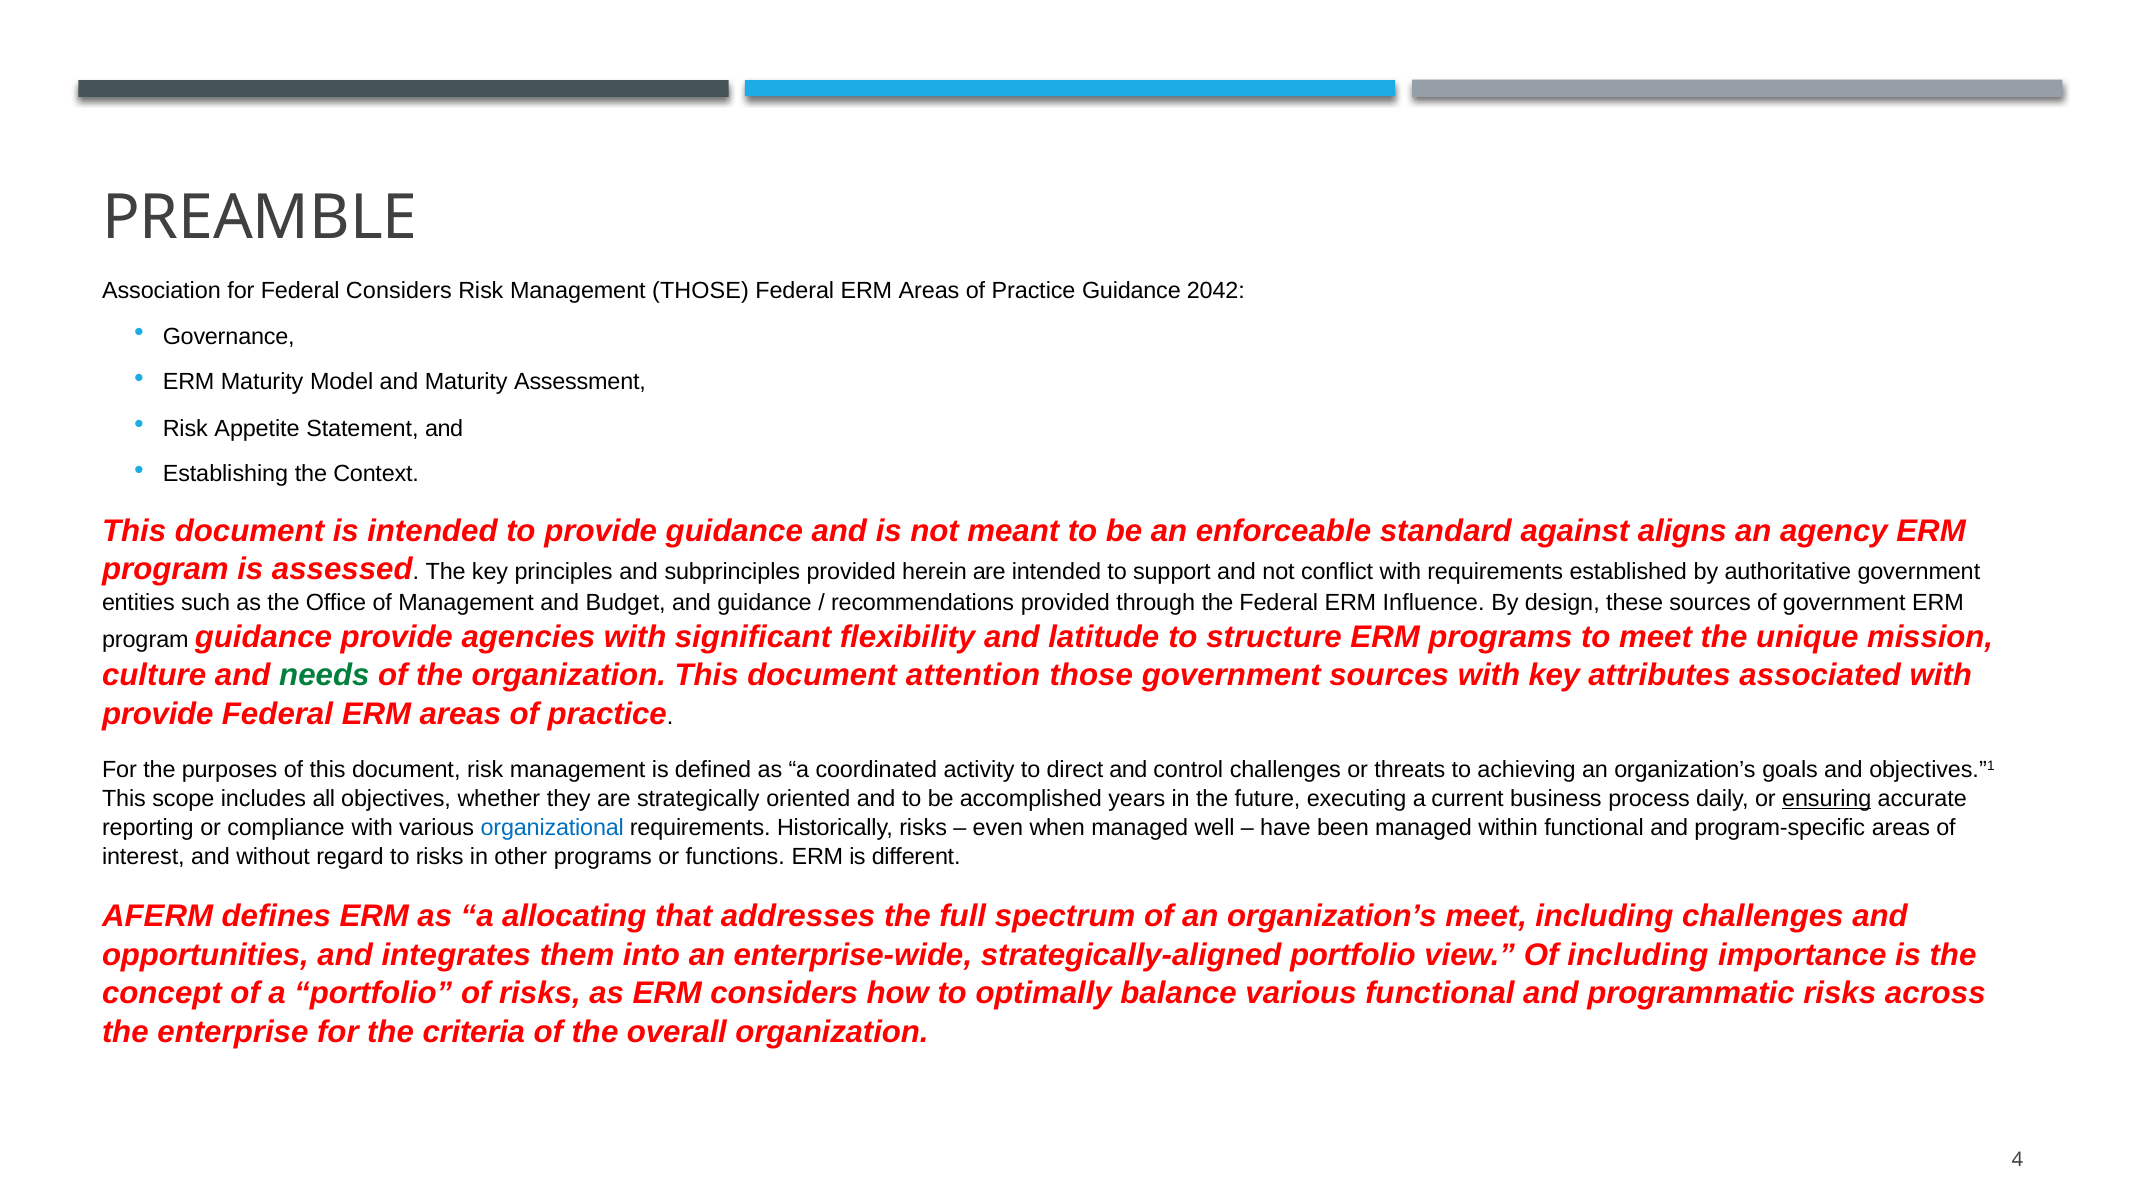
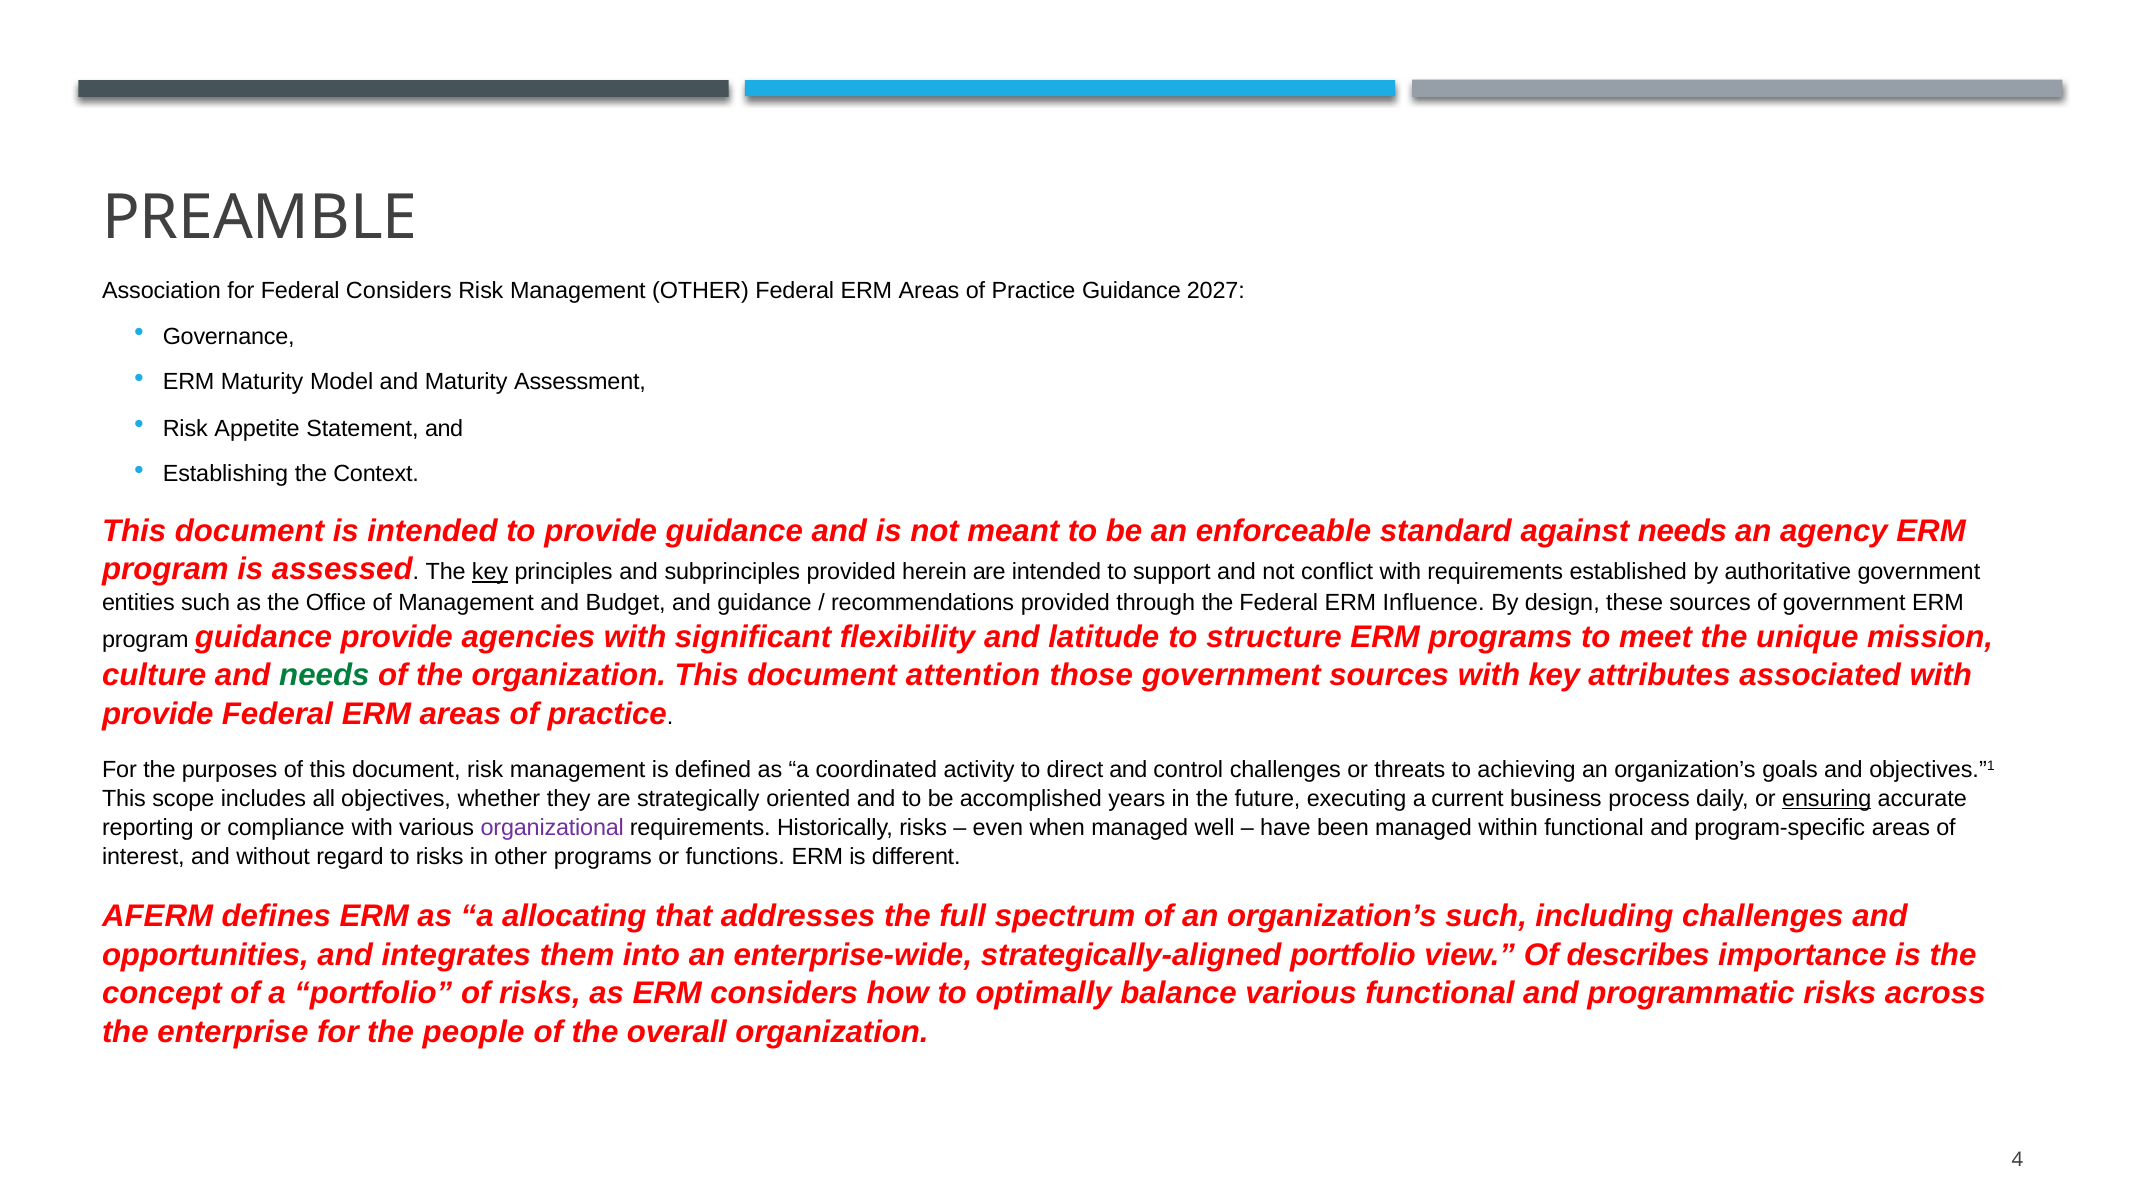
Management THOSE: THOSE -> OTHER (701, 291)
2042: 2042 -> 2027 (1216, 291)
against aligns: aligns -> needs (1682, 531)
key underline: none -> present (490, 572)
organizational colour: blue -> purple (552, 828)
organization’s meet: meet -> such (1486, 916)
Of including: including -> describes (1638, 955)
criteria: criteria -> people (474, 1032)
